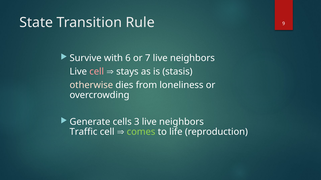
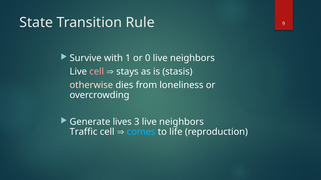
6: 6 -> 1 (128, 58)
7: 7 -> 0 (148, 58)
cells: cells -> lives (122, 122)
comes colour: light green -> light blue (141, 132)
